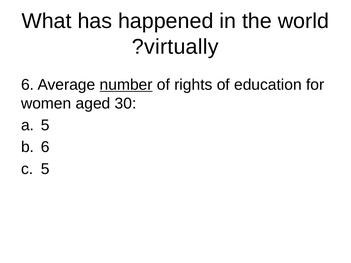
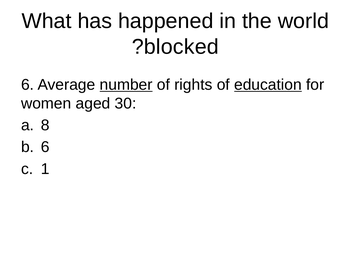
virtually: virtually -> blocked (181, 47)
education underline: none -> present (268, 85)
5: 5 -> 8 (45, 125)
5: 5 -> 1 (45, 169)
